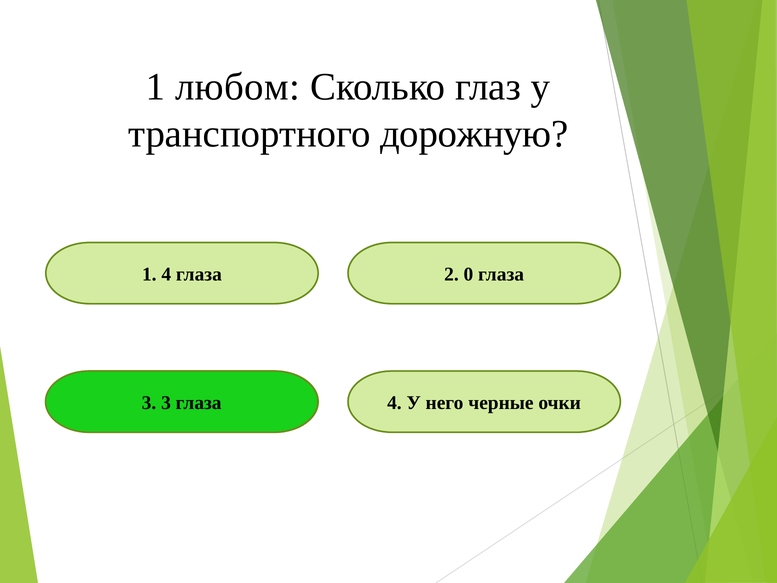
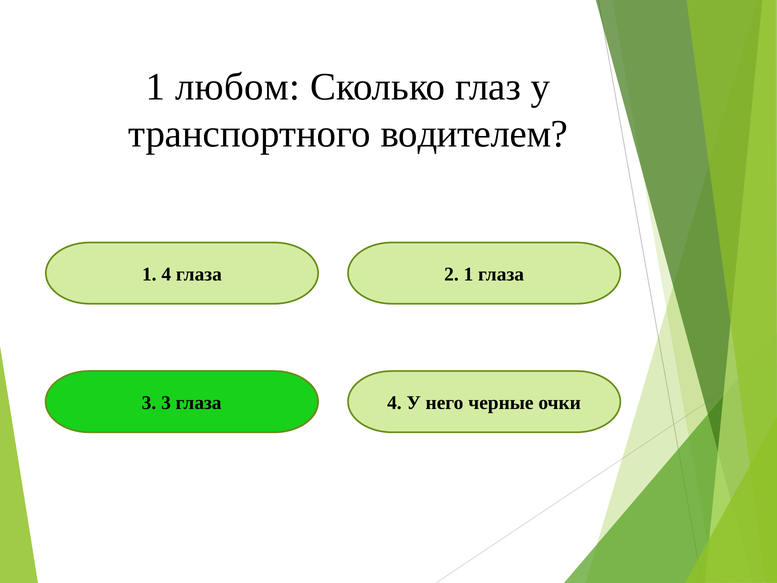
дорожную: дорожную -> водителем (474, 134)
2 0: 0 -> 1 (468, 274)
